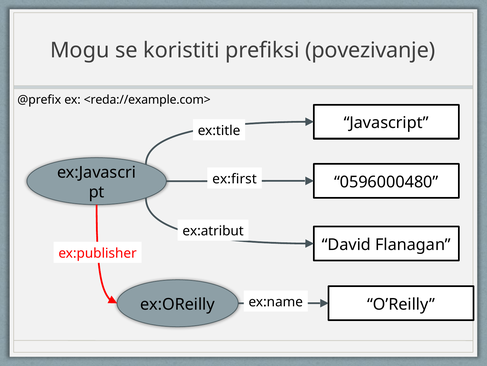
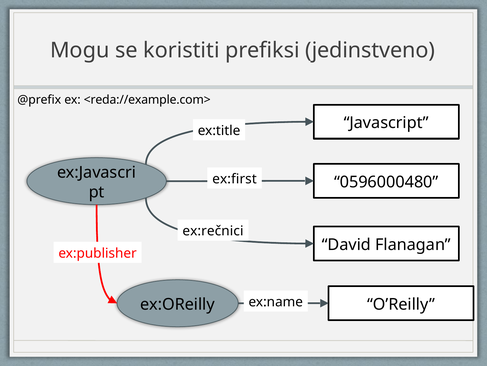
povezivanje: povezivanje -> jedinstveno (370, 50)
ex:atribut: ex:atribut -> ex:rečnici (213, 231)
